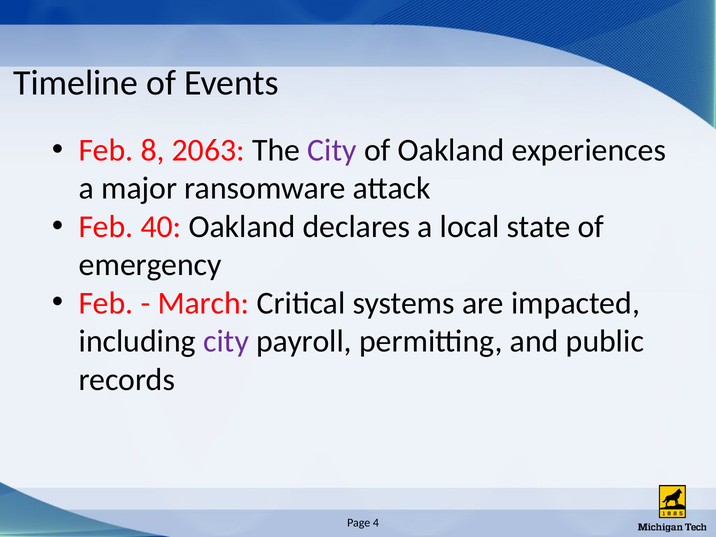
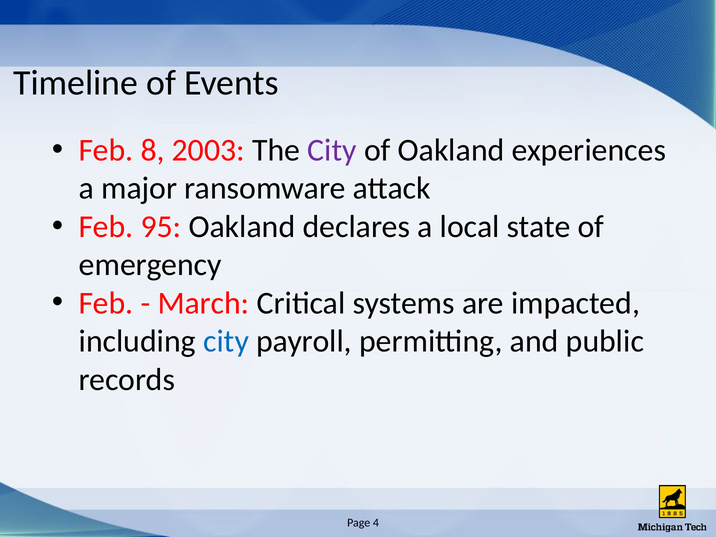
2063: 2063 -> 2003 (208, 150)
40: 40 -> 95 (161, 227)
city colour: purple -> blue (226, 341)
